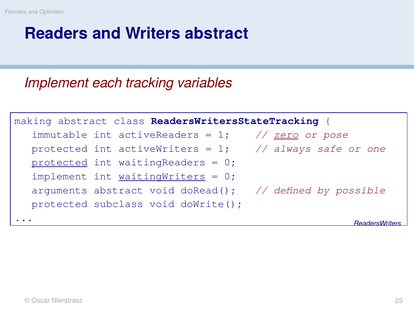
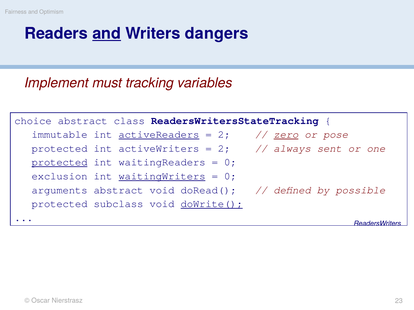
and underline: none -> present (107, 34)
Writers abstract: abstract -> dangers (217, 34)
each: each -> must (107, 83)
making: making -> choice (33, 121)
activeReaders underline: none -> present (159, 135)
1: 1 -> 2 (224, 135)
1: 1 -> 2 (224, 149)
safe: safe -> sent (329, 149)
implement: implement -> exclusion (60, 176)
doWrite( underline: none -> present (212, 204)
